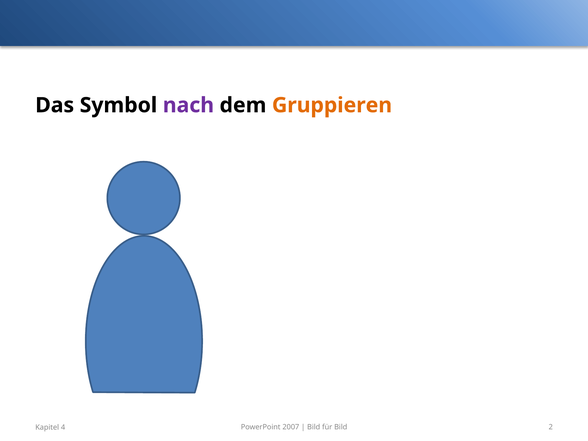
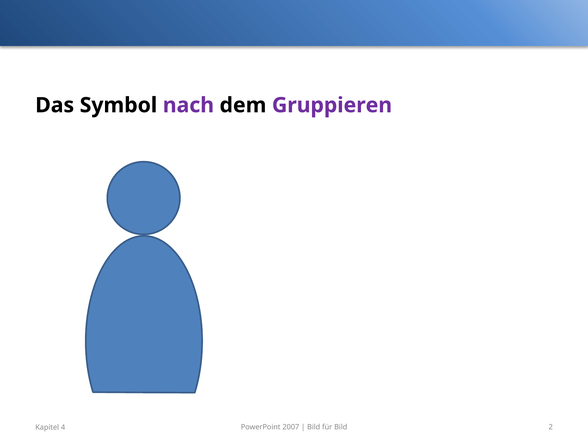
Gruppieren colour: orange -> purple (332, 105)
